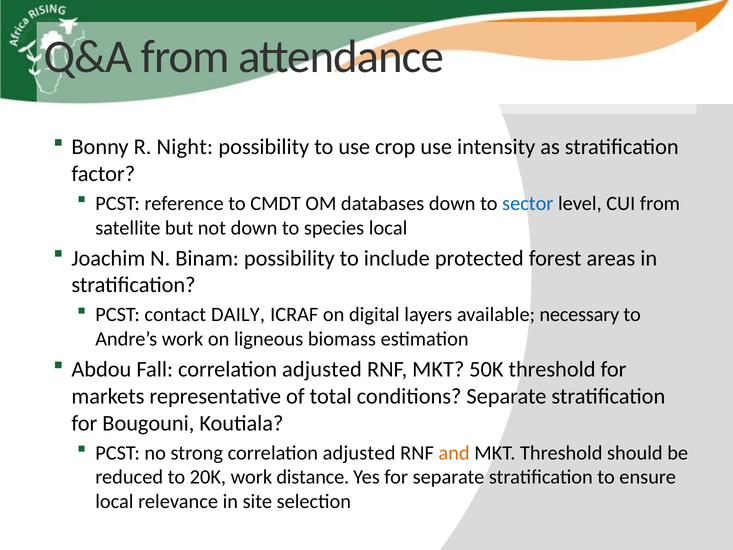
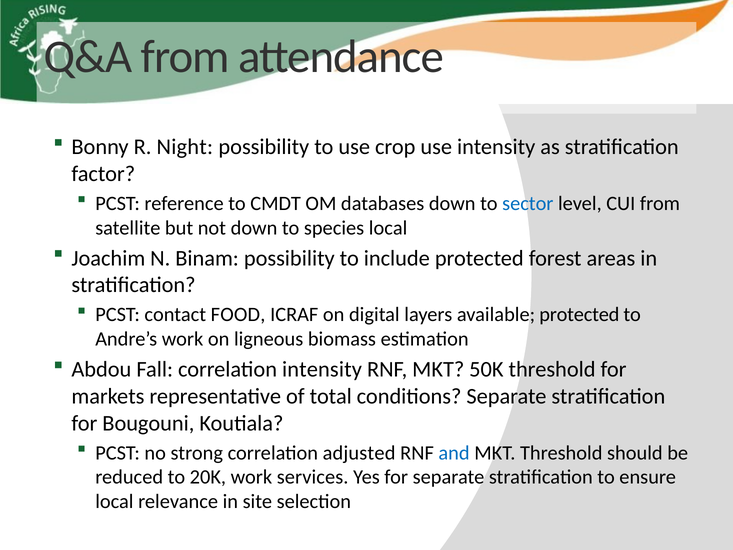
DAILY: DAILY -> FOOD (238, 315)
available necessary: necessary -> protected (579, 315)
Fall correlation adjusted: adjusted -> intensity (322, 369)
and colour: orange -> blue (454, 453)
distance: distance -> services (313, 477)
